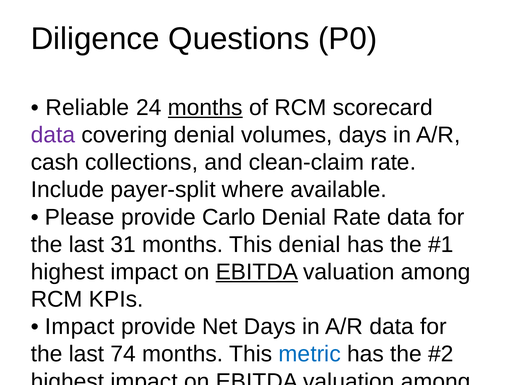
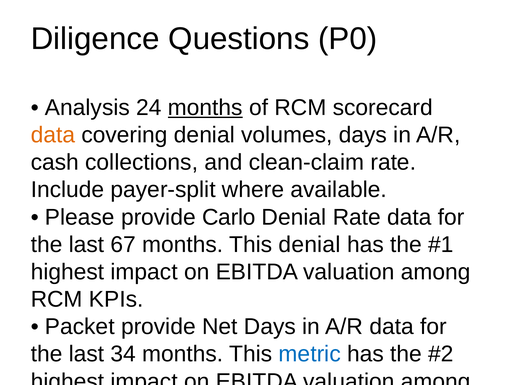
Reliable: Reliable -> Analysis (87, 108)
data colour: purple -> orange (53, 135)
31: 31 -> 67 (123, 244)
EBITDA underline: present -> none (257, 272)
Impact: Impact -> Packet (80, 327)
74: 74 -> 34 (123, 354)
